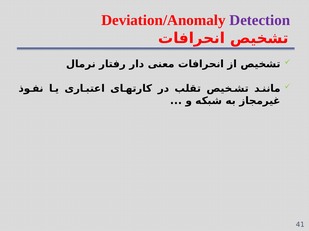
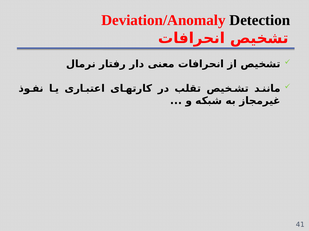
Detection colour: purple -> black (260, 20)
